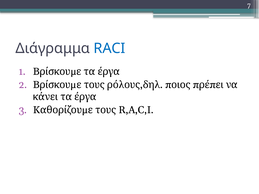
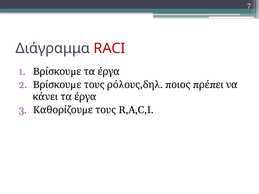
RACI colour: blue -> red (110, 48)
